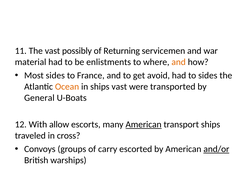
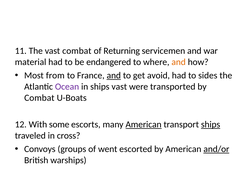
vast possibly: possibly -> combat (77, 51)
enlistments: enlistments -> endangered (109, 62)
Most sides: sides -> from (55, 75)
and underline: none -> present (114, 75)
Ocean colour: orange -> purple (67, 87)
General: General -> Combat (39, 98)
allow: allow -> some (59, 125)
ships underline: none -> present (211, 125)
carry: carry -> went (108, 149)
